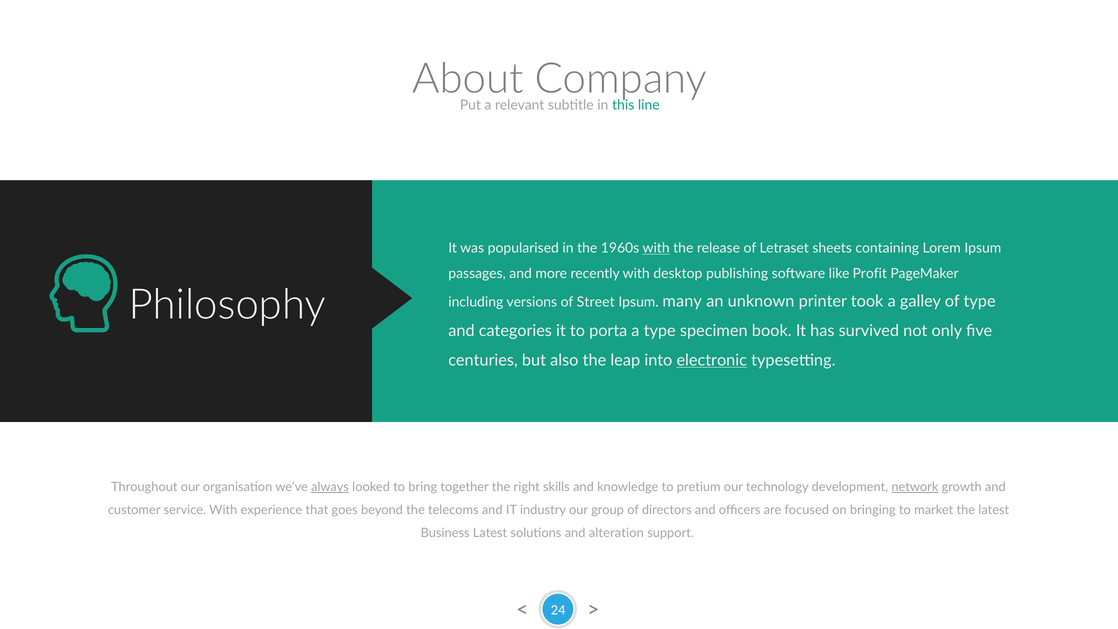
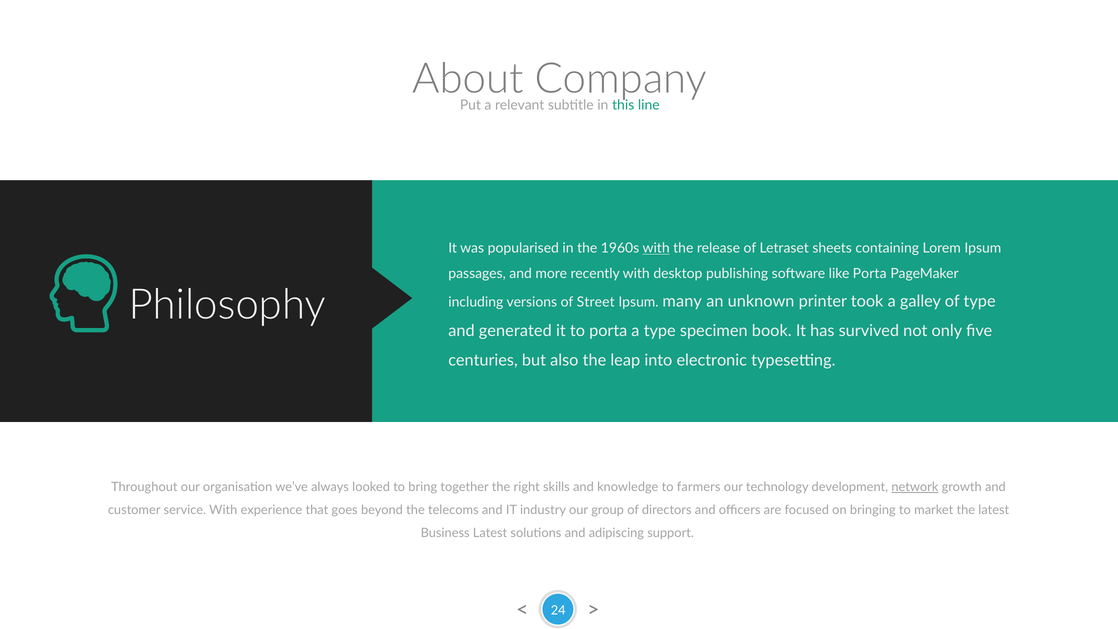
like Profit: Profit -> Porta (870, 273)
categories: categories -> generated (515, 331)
electronic underline: present -> none (712, 360)
always underline: present -> none (330, 487)
pretium: pretium -> farmers (699, 487)
alteration: alteration -> adipiscing (616, 533)
